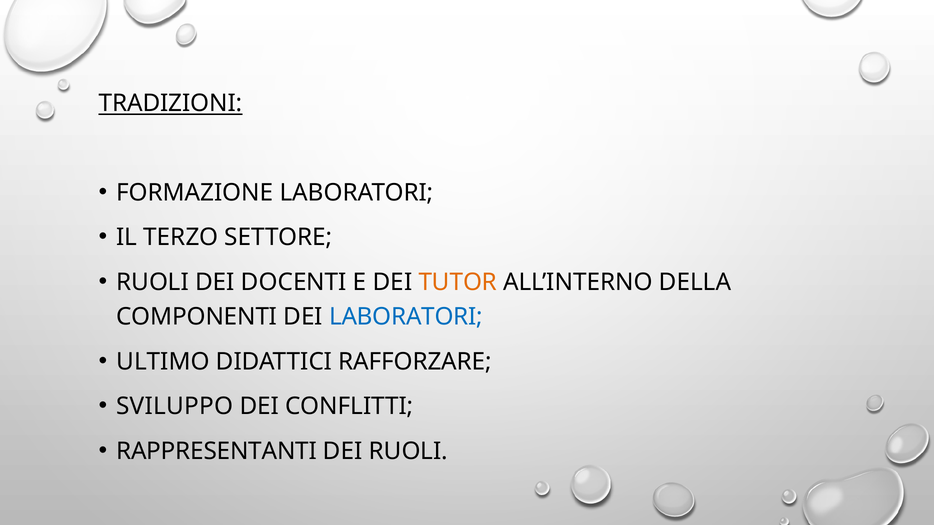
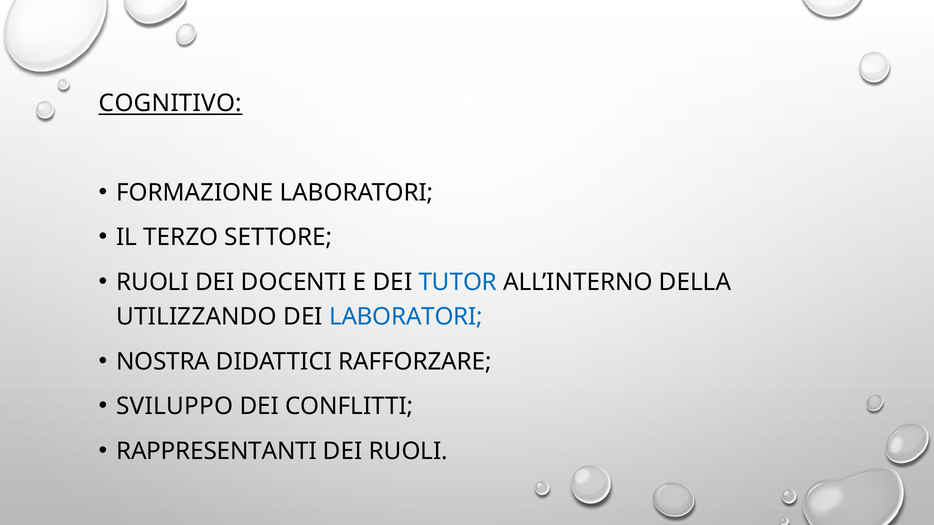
TRADIZIONI: TRADIZIONI -> COGNITIVO (170, 103)
TUTOR colour: orange -> blue (458, 282)
COMPONENTI: COMPONENTI -> UTILIZZANDO (197, 317)
ULTIMO: ULTIMO -> NOSTRA (163, 362)
